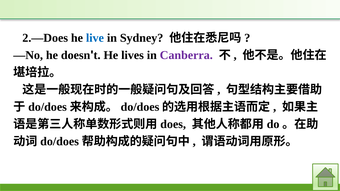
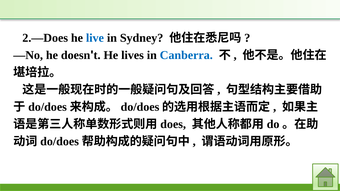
Canberra colour: purple -> blue (186, 55)
